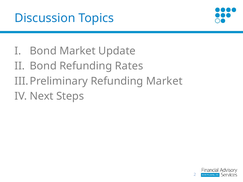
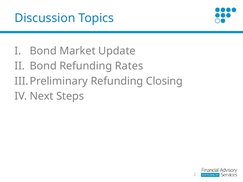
Refunding Market: Market -> Closing (164, 81)
